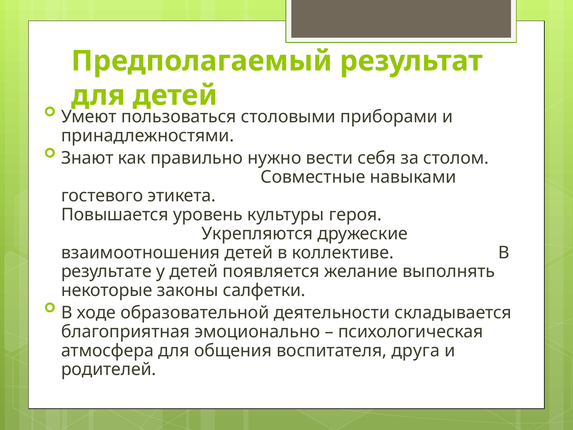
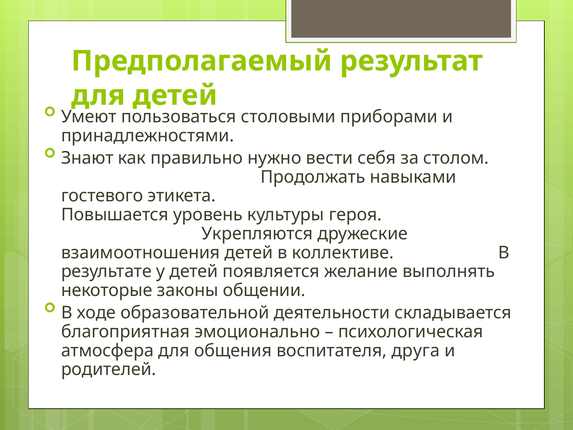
Совместные: Совместные -> Продолжать (313, 177)
салфетки: салфетки -> общении (264, 290)
